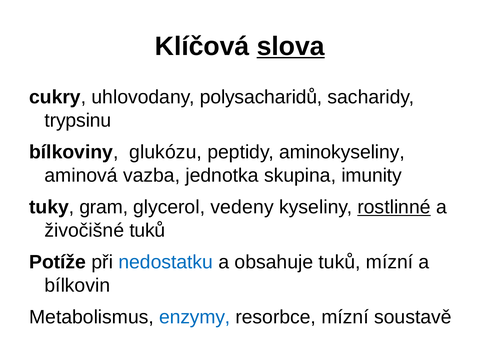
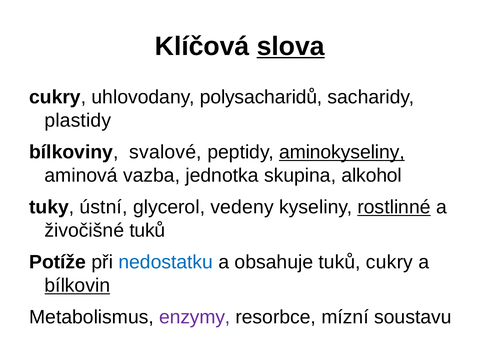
trypsinu: trypsinu -> plastidy (78, 120)
glukózu: glukózu -> svalové (165, 152)
aminokyseliny underline: none -> present (342, 152)
imunity: imunity -> alkohol (372, 175)
gram: gram -> ústní (104, 207)
tuků mízní: mízní -> cukry (389, 262)
bílkovin underline: none -> present (77, 285)
enzymy colour: blue -> purple (195, 317)
soustavě: soustavě -> soustavu (413, 317)
